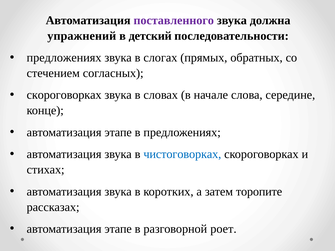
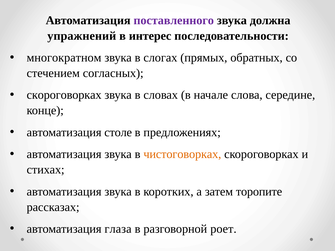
детский: детский -> интерес (150, 36)
предложениях: предложениях -> многократном (64, 58)
этапе: этапе -> столе (118, 132)
чистоговорках colour: blue -> orange (182, 154)
этапе: этапе -> глаза (118, 229)
